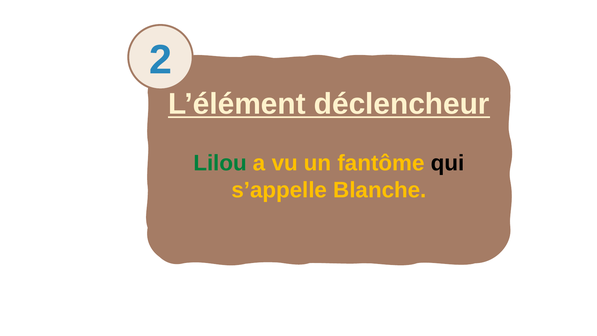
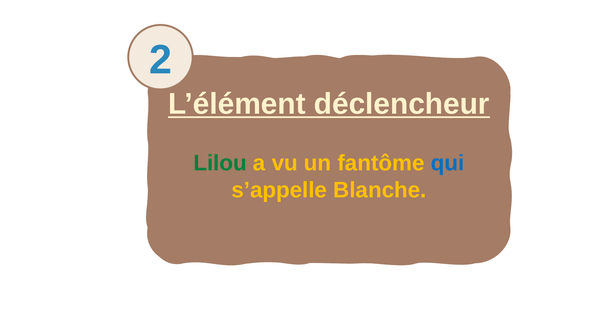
qui colour: black -> blue (447, 163)
